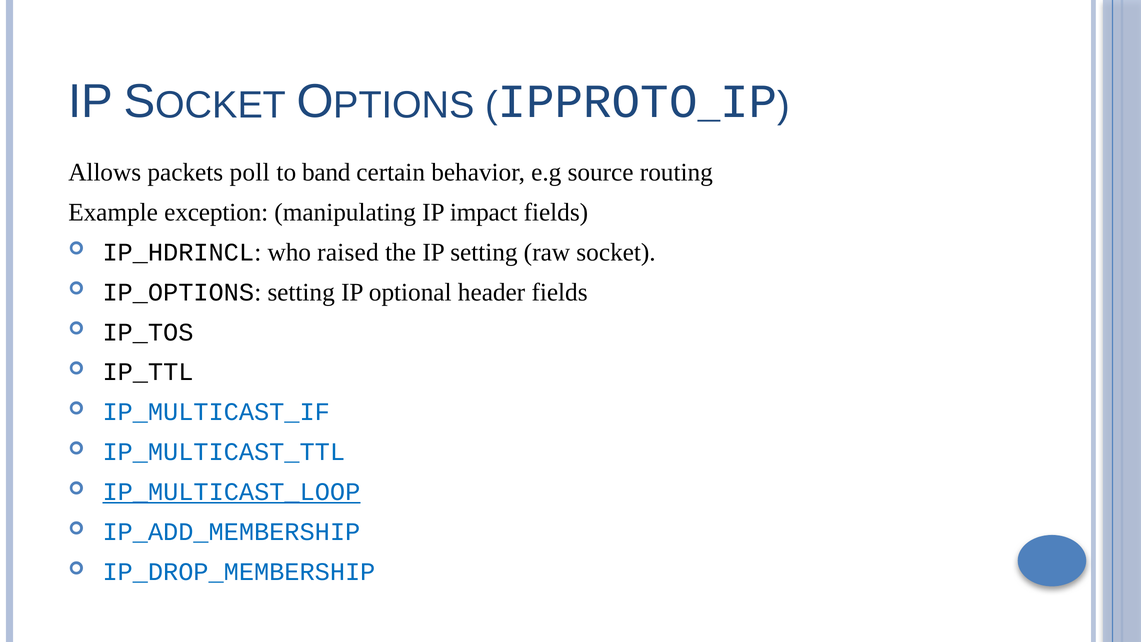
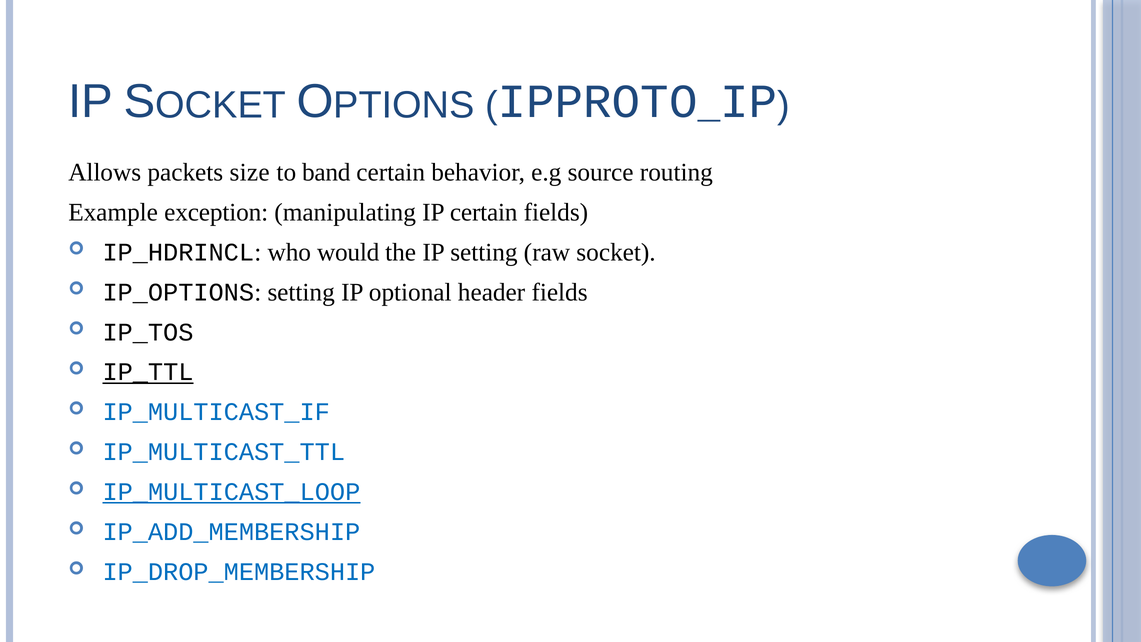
poll: poll -> size (250, 172)
IP impact: impact -> certain (484, 212)
raised: raised -> would (348, 252)
IP_TTL underline: none -> present (148, 372)
